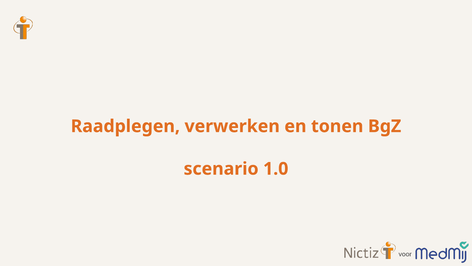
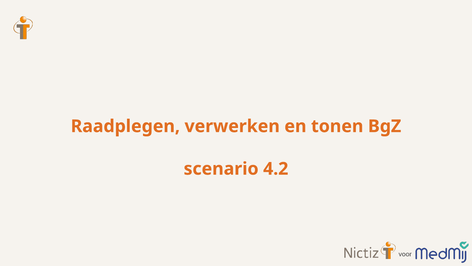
1.0: 1.0 -> 4.2 (276, 169)
